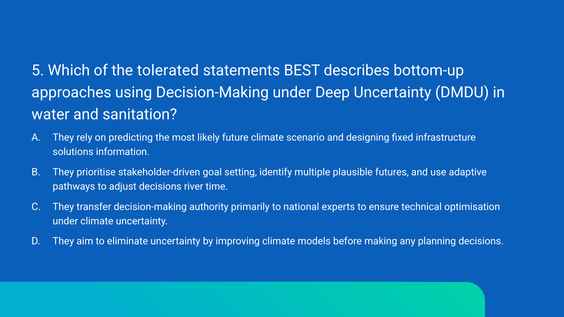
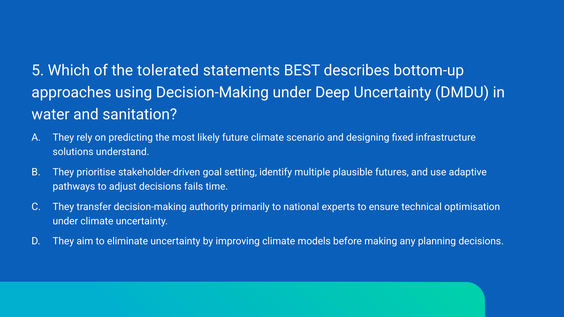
information: information -> understand (123, 152)
river: river -> fails (194, 187)
